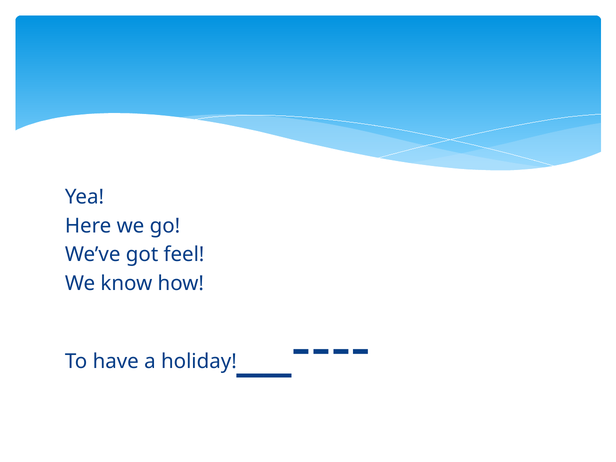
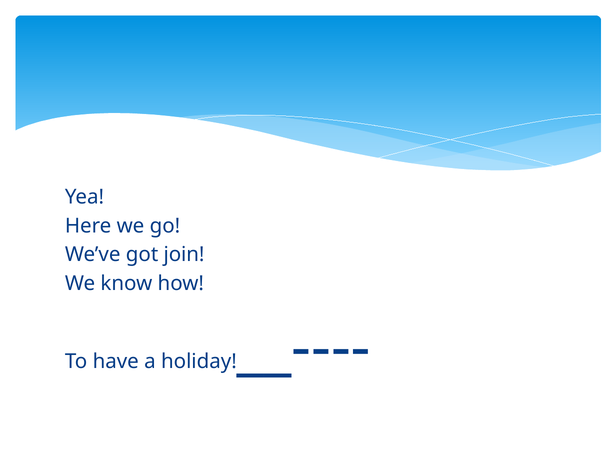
feel: feel -> join (184, 255)
